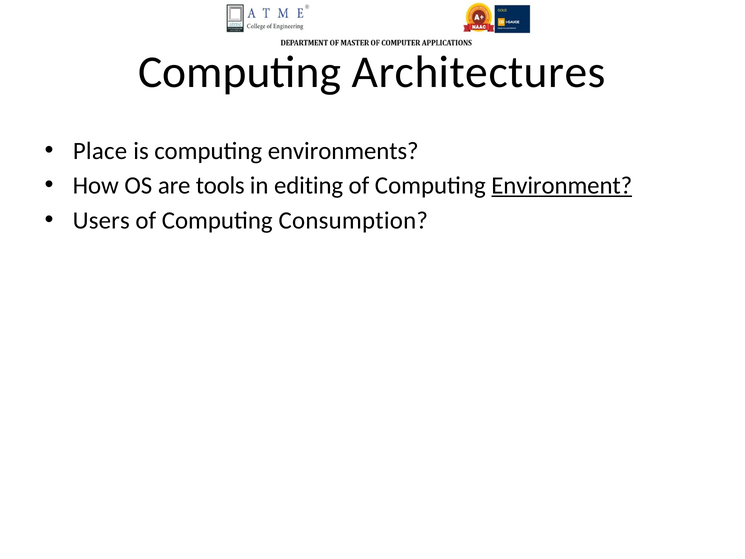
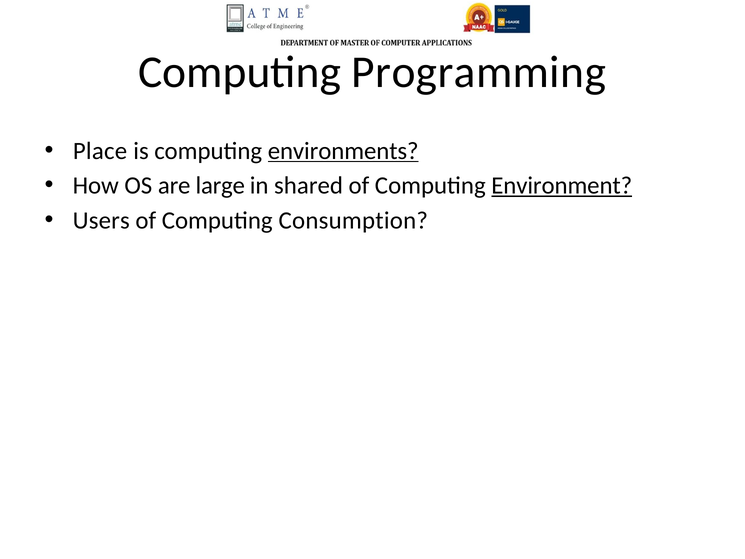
Architectures: Architectures -> Programming (479, 72)
environments underline: none -> present (343, 151)
tools: tools -> large (220, 186)
editing: editing -> shared (309, 186)
